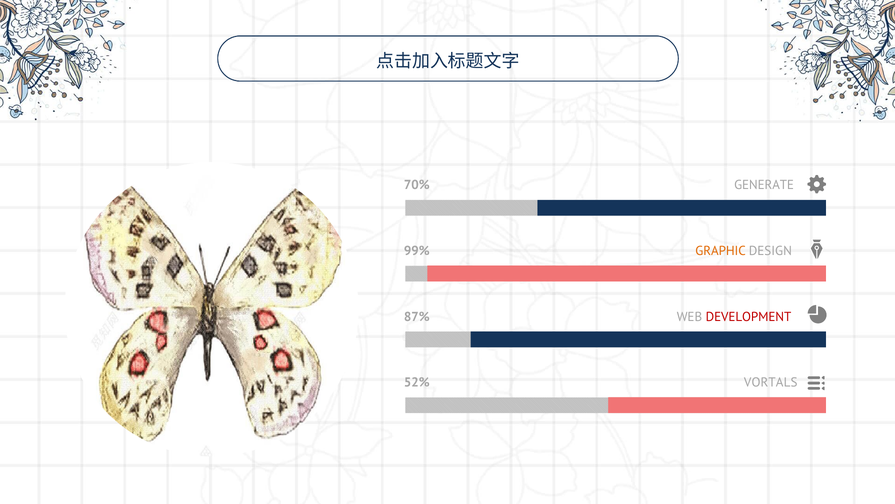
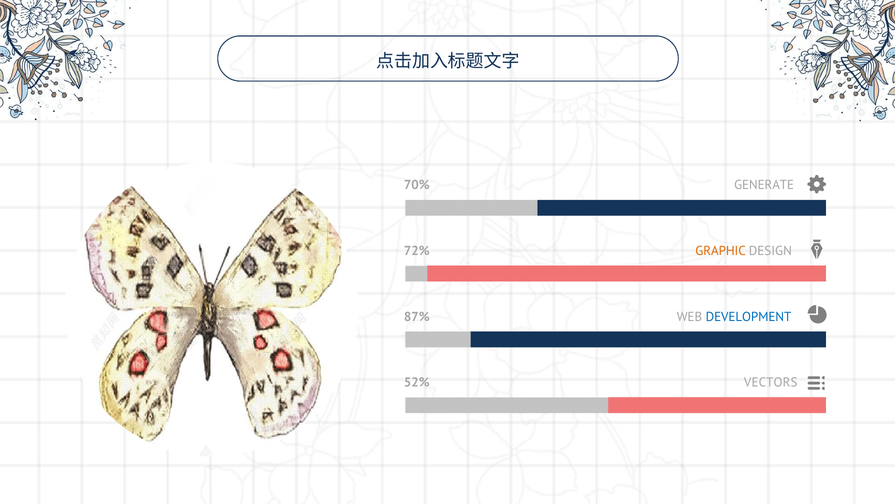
99%: 99% -> 72% (417, 251)
DEVELOPMENT colour: red -> blue (749, 316)
VORTALS: VORTALS -> VECTORS (771, 382)
